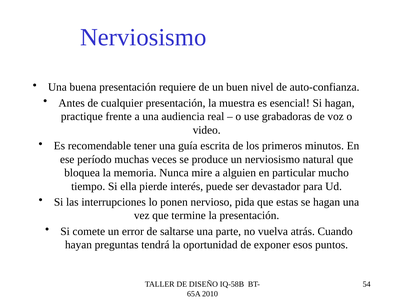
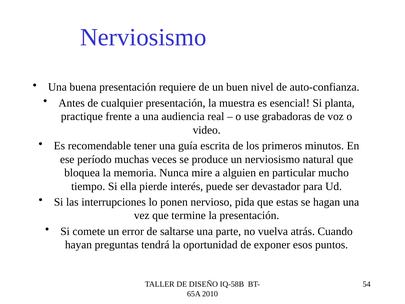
Si hagan: hagan -> planta (340, 103)
